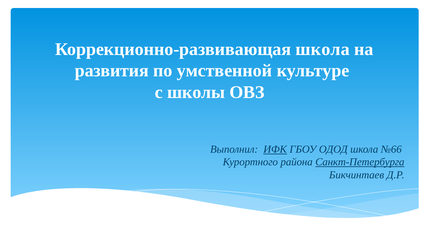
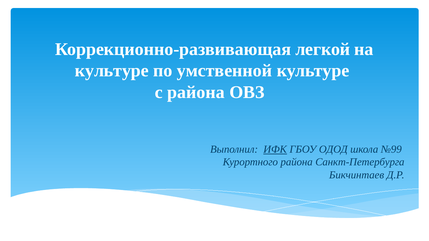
Коррекционно-развивающая школа: школа -> легкой (323, 49)
развития: развития -> культуре (112, 71)
с школы: школы -> района (196, 92)
№66: №66 -> №99 (391, 149)
Санкт-Петербурга underline: present -> none (360, 162)
